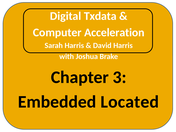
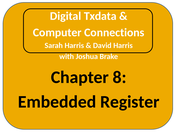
Acceleration: Acceleration -> Connections (114, 32)
3: 3 -> 8 (120, 77)
Located: Located -> Register (130, 102)
